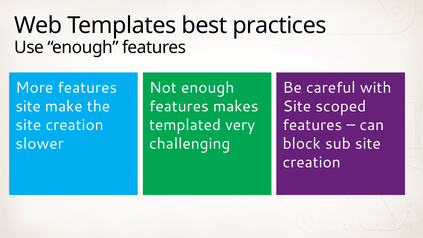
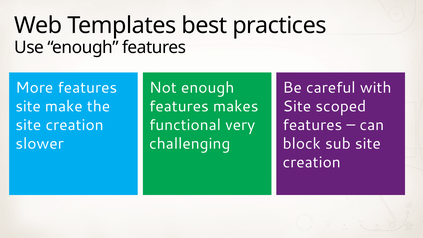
templated: templated -> functional (185, 125)
